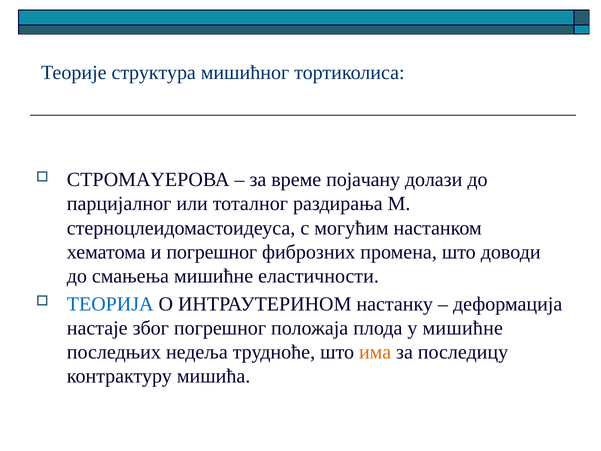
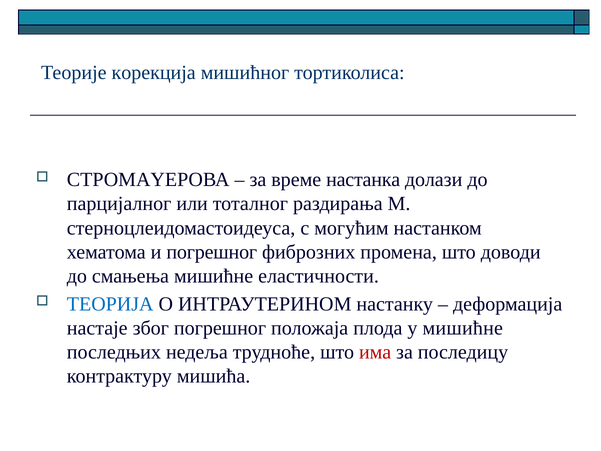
структура: структура -> корекција (154, 73)
појачану: појачану -> настанка (363, 180)
има colour: orange -> red (375, 352)
